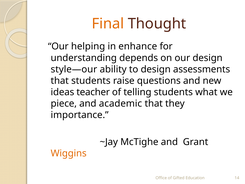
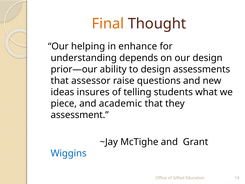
style—our: style—our -> prior—our (74, 69)
that students: students -> assessor (91, 81)
teacher: teacher -> insures (93, 92)
importance: importance -> assessment (80, 115)
Wiggins colour: orange -> blue (69, 153)
